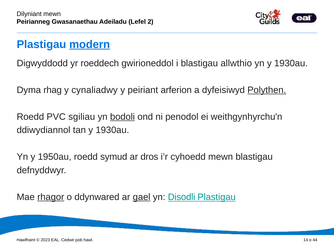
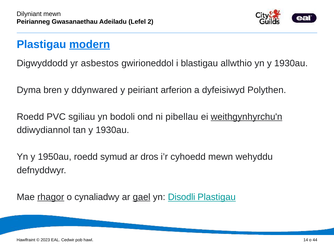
roeddech: roeddech -> asbestos (100, 63)
rhag: rhag -> bren (53, 90)
cynaliadwy: cynaliadwy -> ddynwared (95, 90)
Polythen underline: present -> none (267, 90)
bodoli underline: present -> none (122, 117)
penodol: penodol -> pibellau (182, 117)
weithgynhyrchu'n underline: none -> present (246, 117)
mewn blastigau: blastigau -> wehyddu (254, 157)
ddynwared: ddynwared -> cynaliadwy (97, 197)
